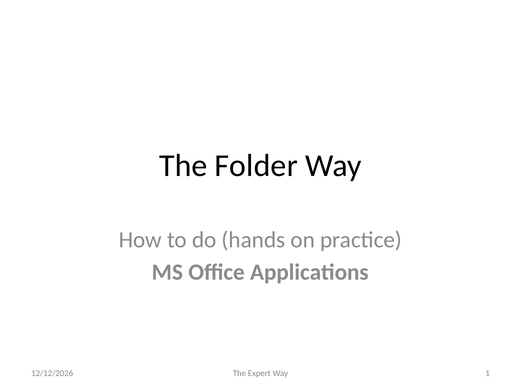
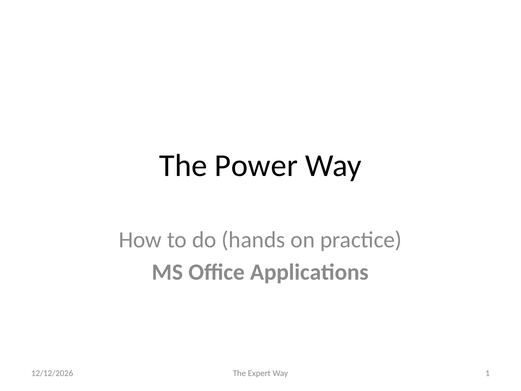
Folder: Folder -> Power (256, 165)
